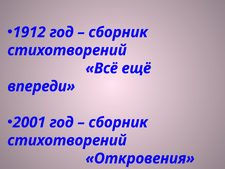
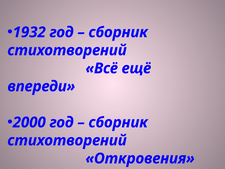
1912: 1912 -> 1932 (29, 32)
2001: 2001 -> 2000 (29, 122)
